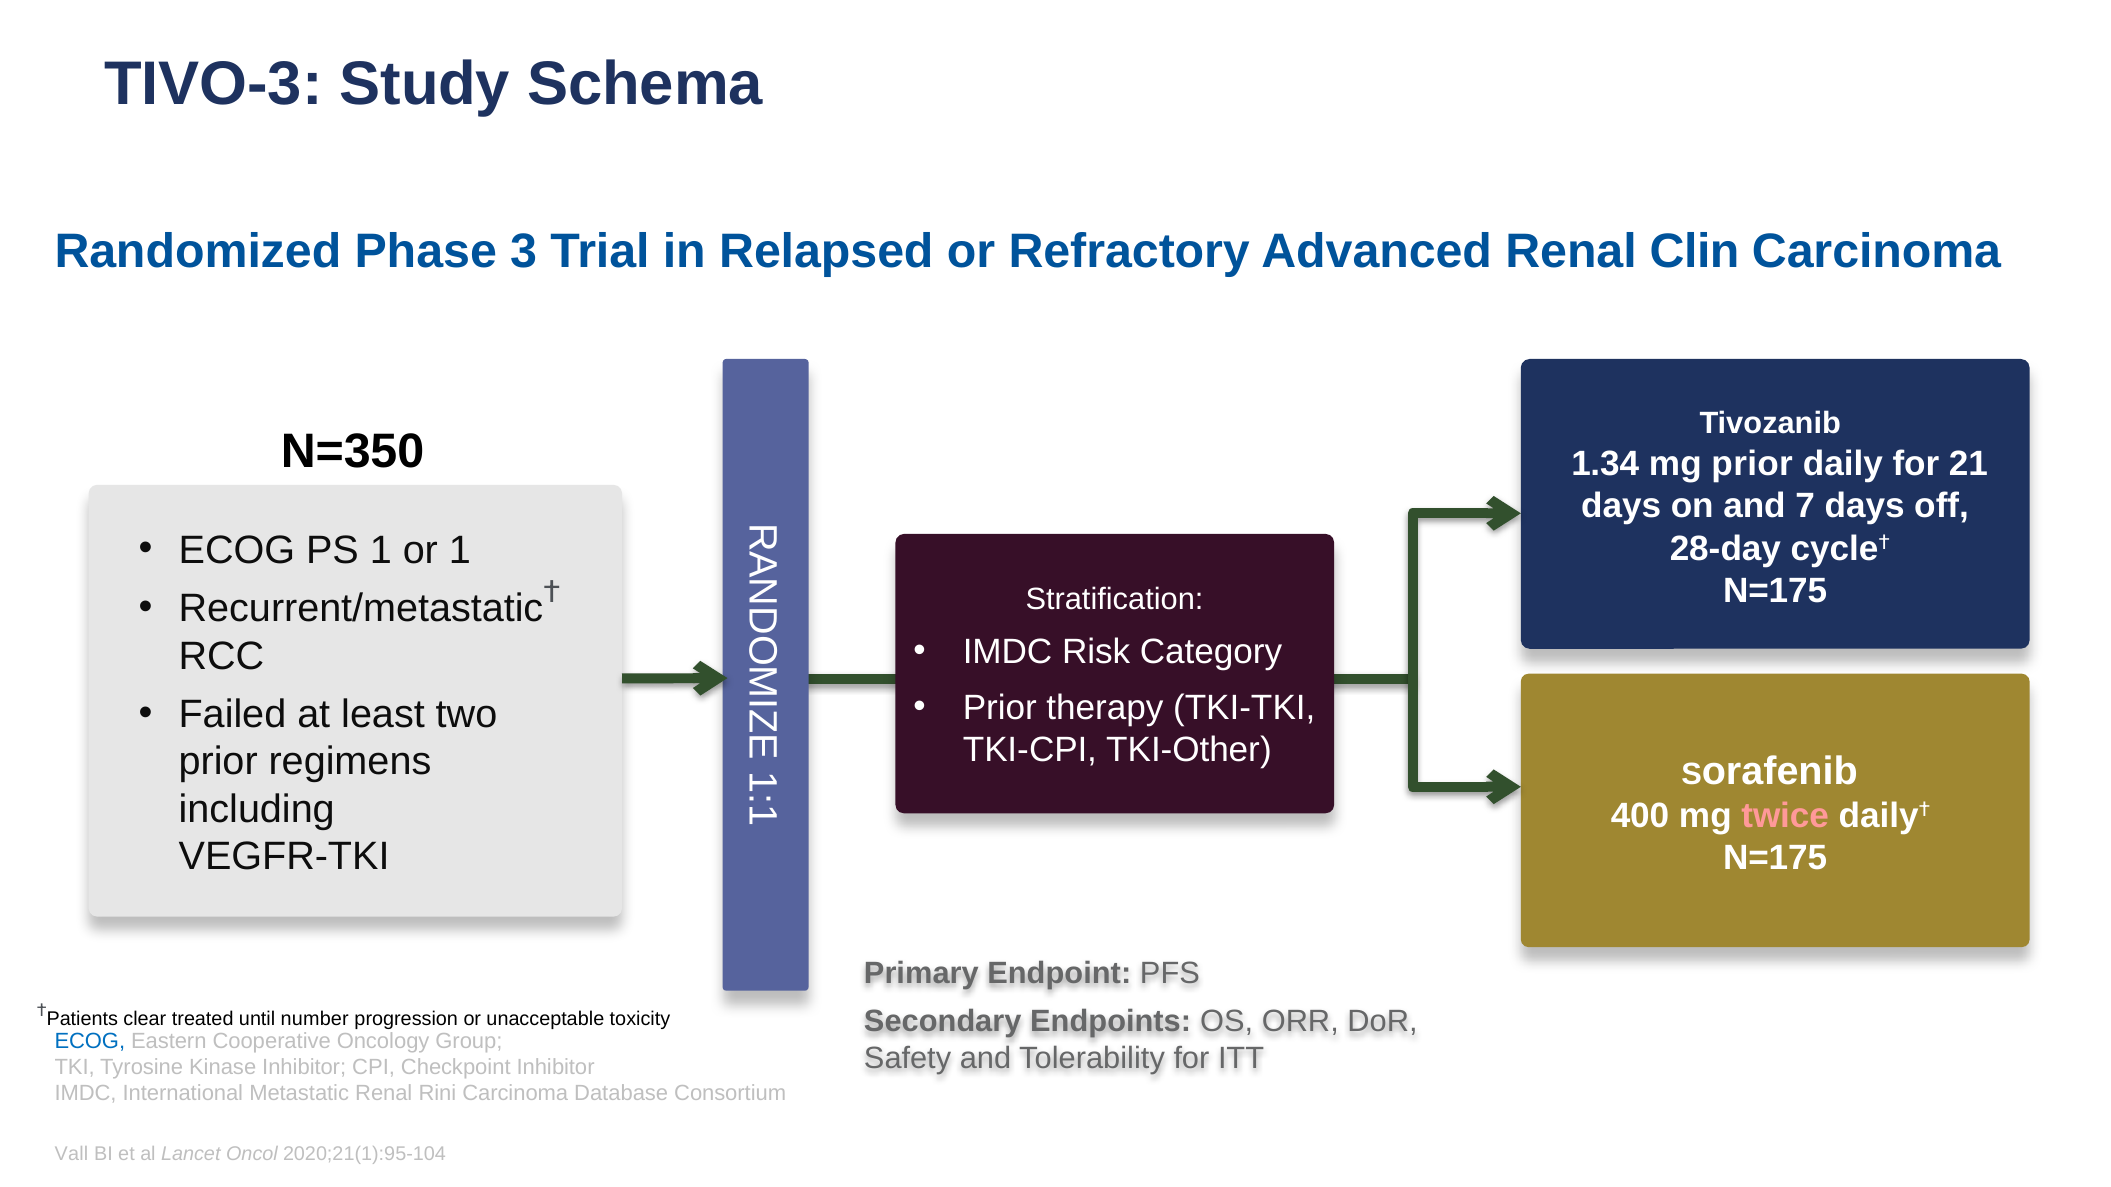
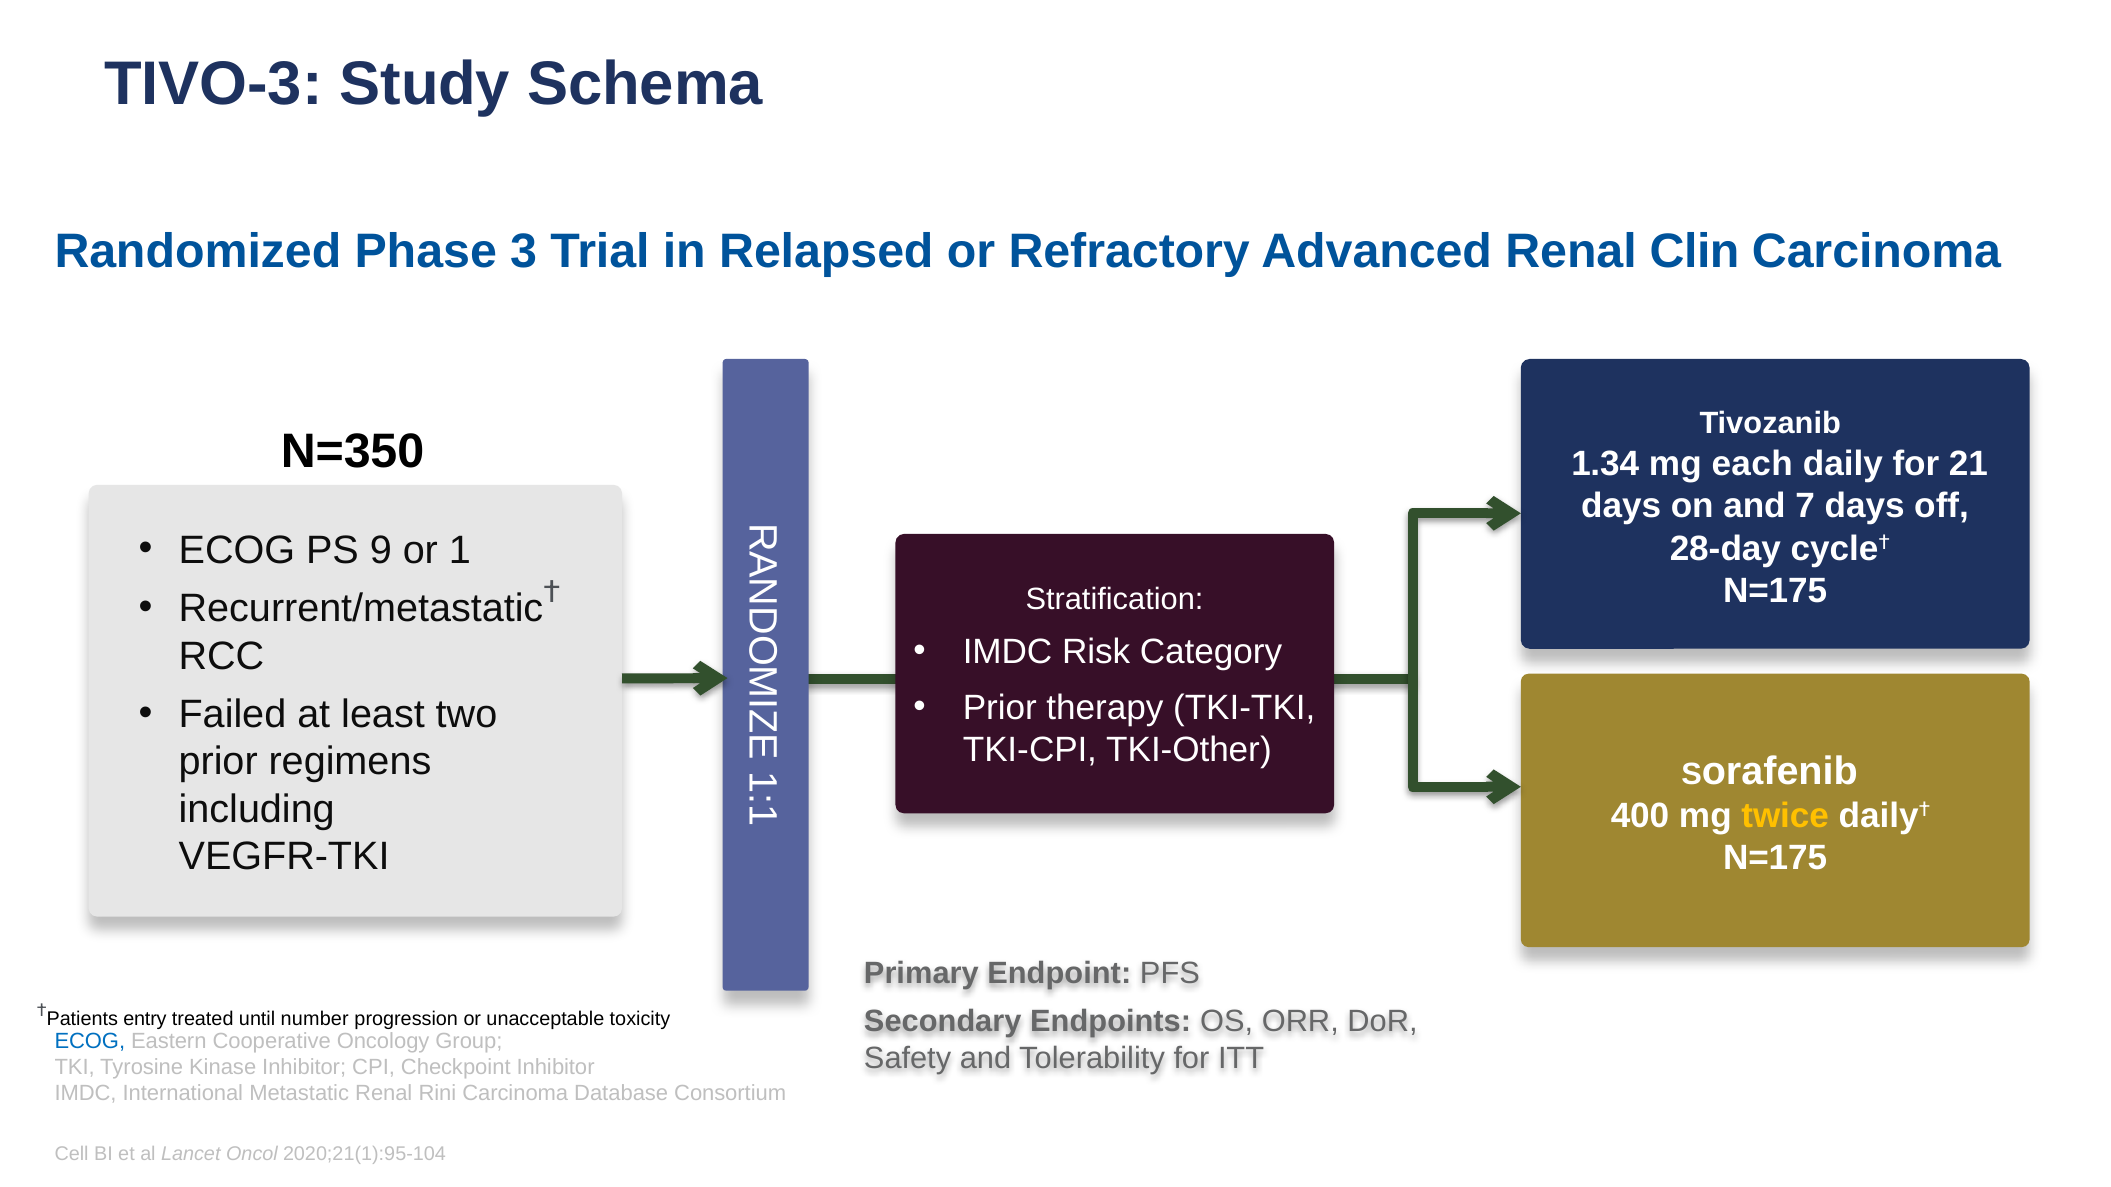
mg prior: prior -> each (1752, 464)
PS 1: 1 -> 9 (381, 550)
twice colour: pink -> yellow (1785, 816)
clear: clear -> entry (145, 1019)
Vall: Vall -> Cell (72, 1155)
